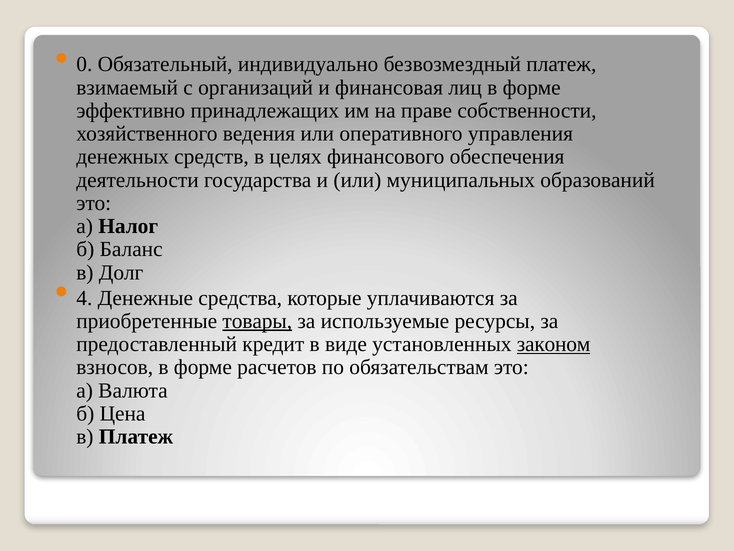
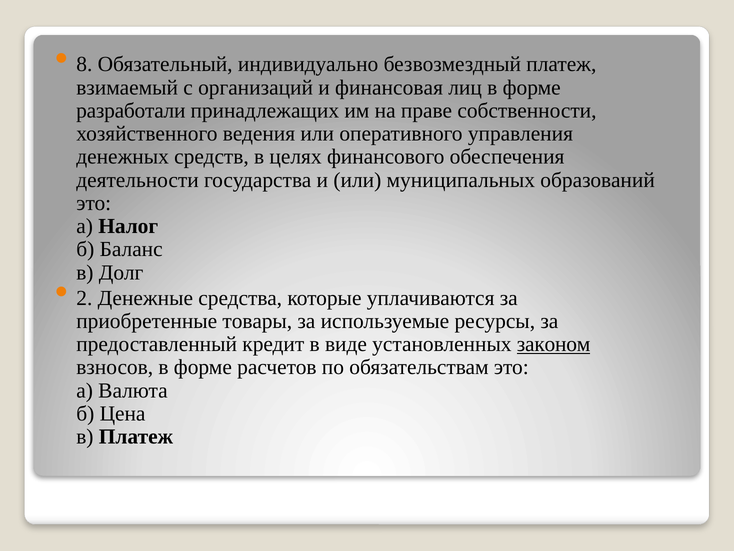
0: 0 -> 8 (84, 64)
эффективно: эффективно -> разработали (131, 110)
4: 4 -> 2 (84, 298)
товары underline: present -> none (257, 321)
